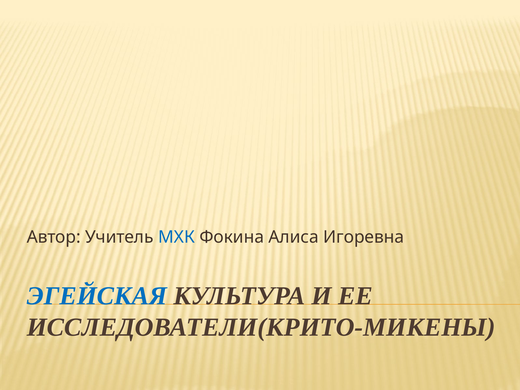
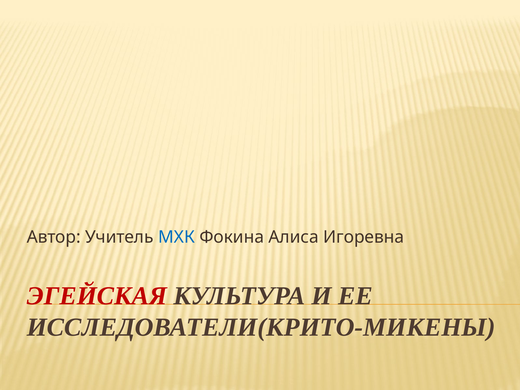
ЭГЕЙСКАЯ colour: blue -> red (97, 296)
